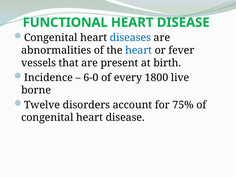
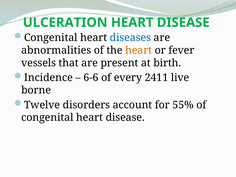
FUNCTIONAL: FUNCTIONAL -> ULCERATION (65, 23)
heart colour: blue -> orange (139, 50)
6-0: 6-0 -> 6-6 (91, 78)
1800: 1800 -> 2411 (156, 78)
75%: 75% -> 55% (183, 105)
